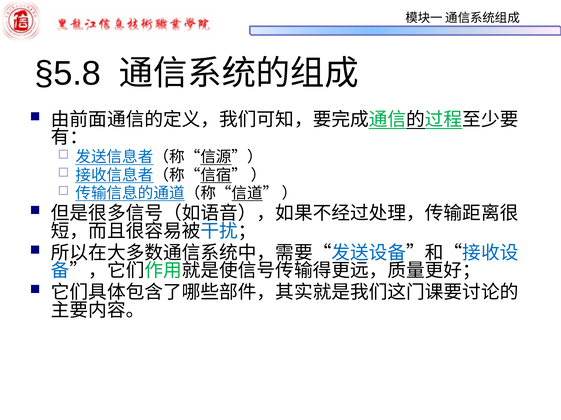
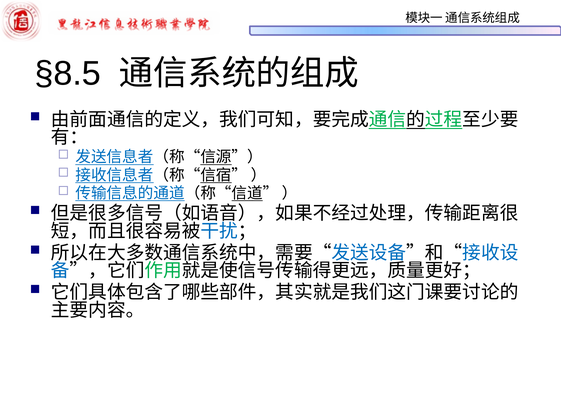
§5.8: §5.8 -> §8.5 (68, 74)
